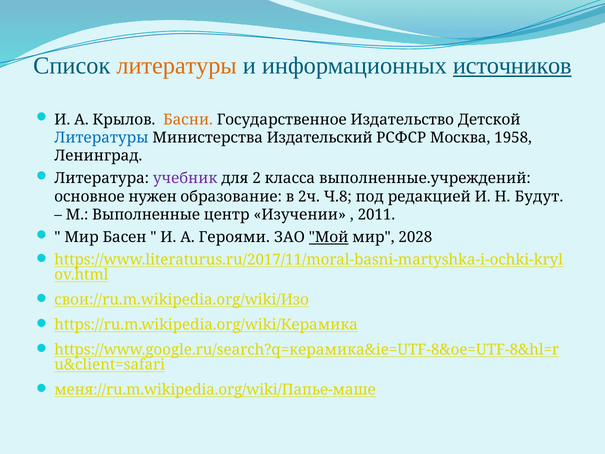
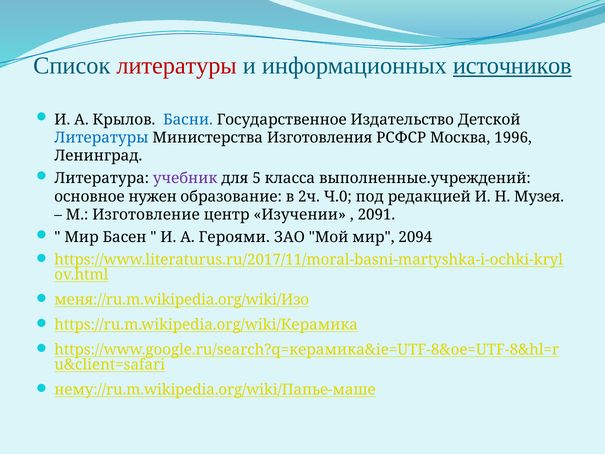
литературы colour: orange -> red (177, 66)
Басни colour: orange -> blue (188, 120)
Издательский: Издательский -> Изготовления (320, 138)
1958: 1958 -> 1996 (513, 138)
2: 2 -> 5 (257, 178)
Ч.8: Ч.8 -> Ч.0 (338, 197)
Будут: Будут -> Музея (539, 197)
Выполненные: Выполненные -> Изготовление (146, 215)
2011: 2011 -> 2091 (376, 215)
Мой underline: present -> none (329, 237)
2028: 2028 -> 2094 (415, 237)
свои://ru.m.wikipedia.org/wiki/Изо: свои://ru.m.wikipedia.org/wiki/Изо -> меня://ru.m.wikipedia.org/wiki/Изо (182, 300)
меня://ru.m.wikipedia.org/wiki/Папье-маше: меня://ru.m.wikipedia.org/wiki/Папье-маше -> нему://ru.m.wikipedia.org/wiki/Папье-маше (215, 390)
